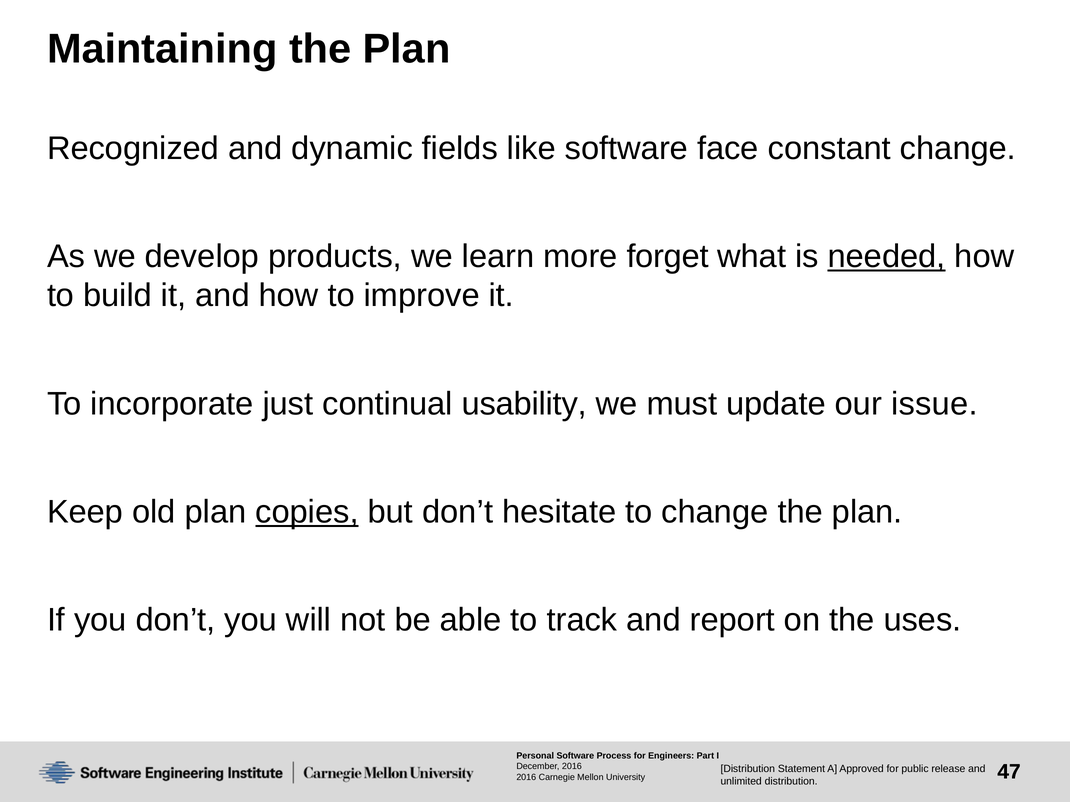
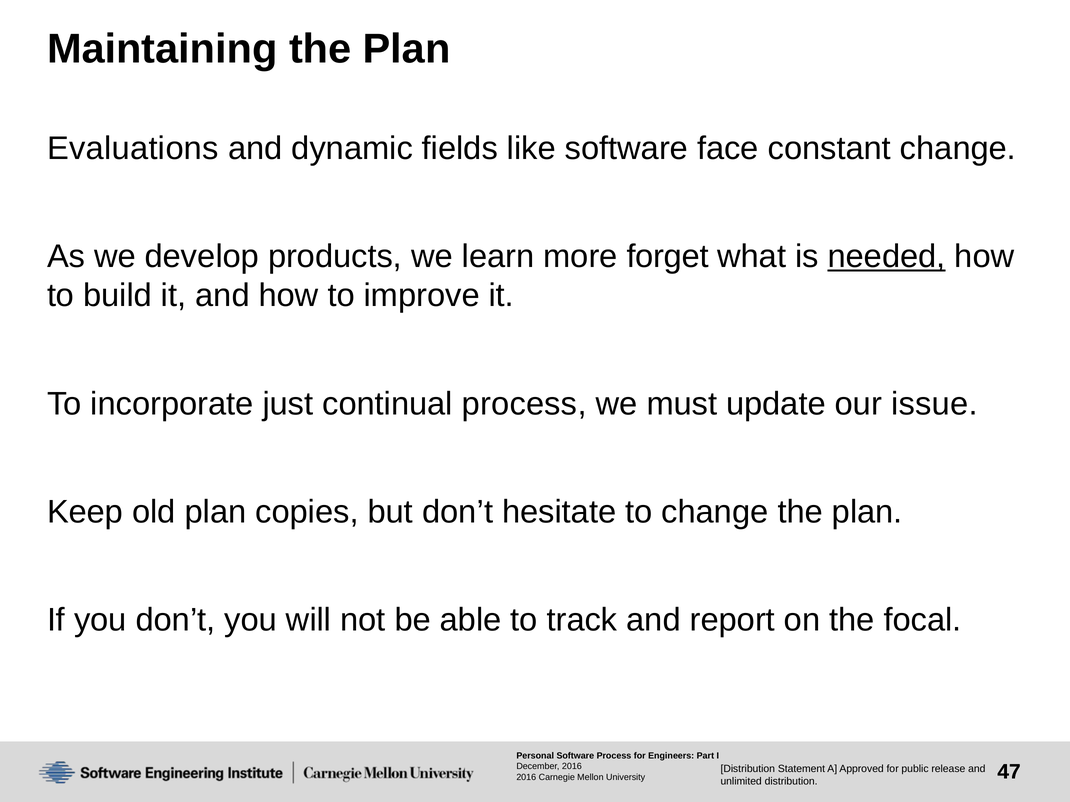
Recognized: Recognized -> Evaluations (133, 148)
continual usability: usability -> process (524, 404)
copies underline: present -> none (307, 512)
uses: uses -> focal (922, 620)
